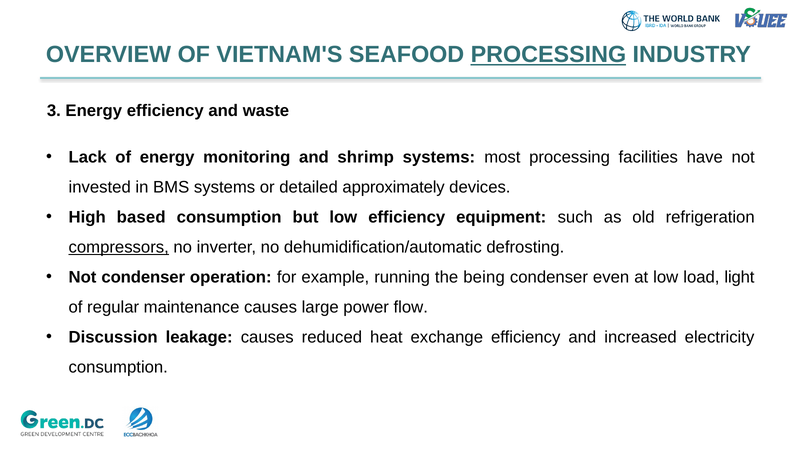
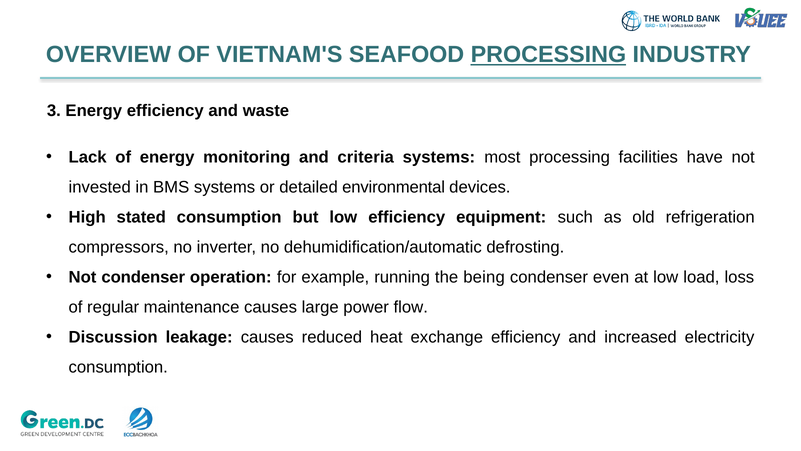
shrimp: shrimp -> criteria (366, 157)
approximately: approximately -> environmental (394, 187)
based: based -> stated (141, 217)
compressors underline: present -> none (119, 247)
light: light -> loss (739, 277)
